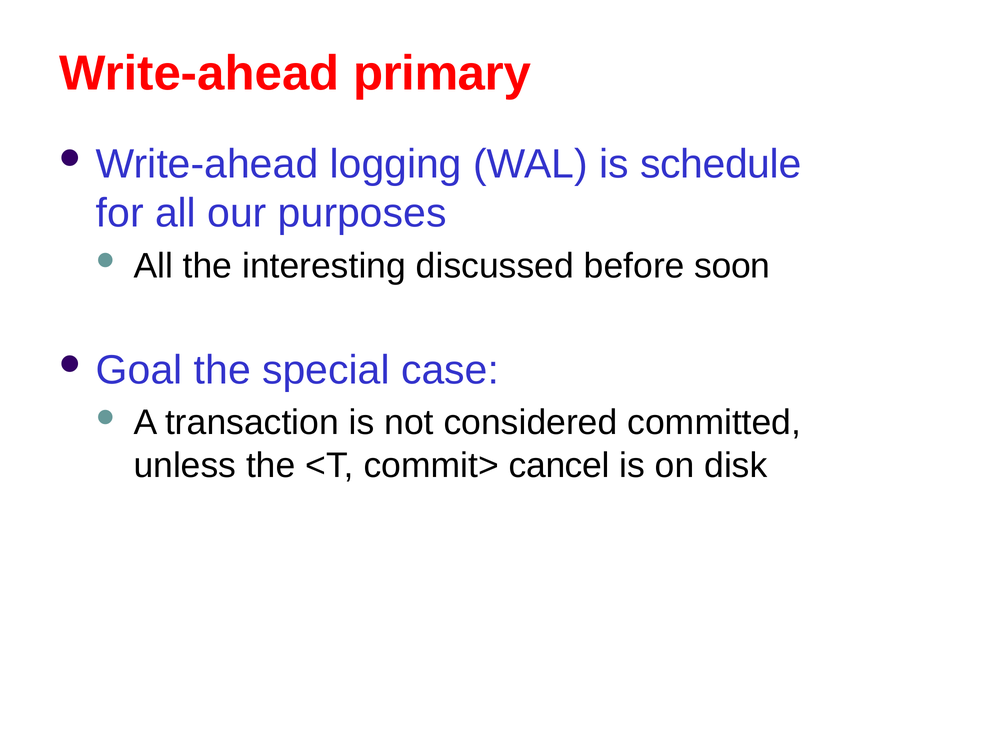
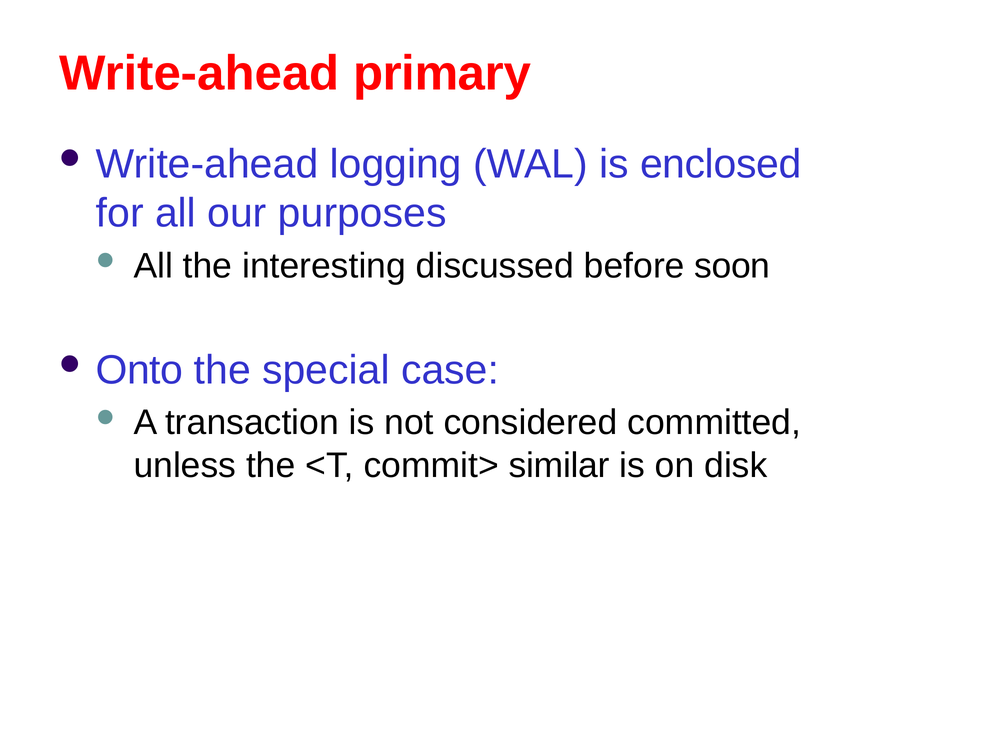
schedule: schedule -> enclosed (721, 164)
Goal: Goal -> Onto (139, 370)
cancel: cancel -> similar (559, 465)
